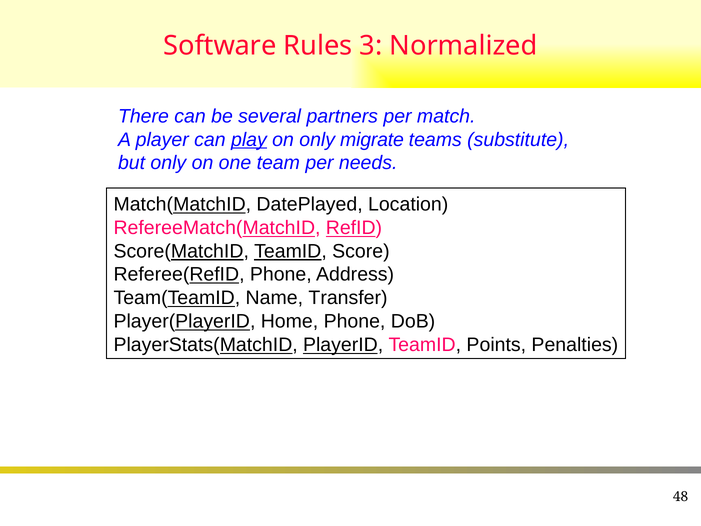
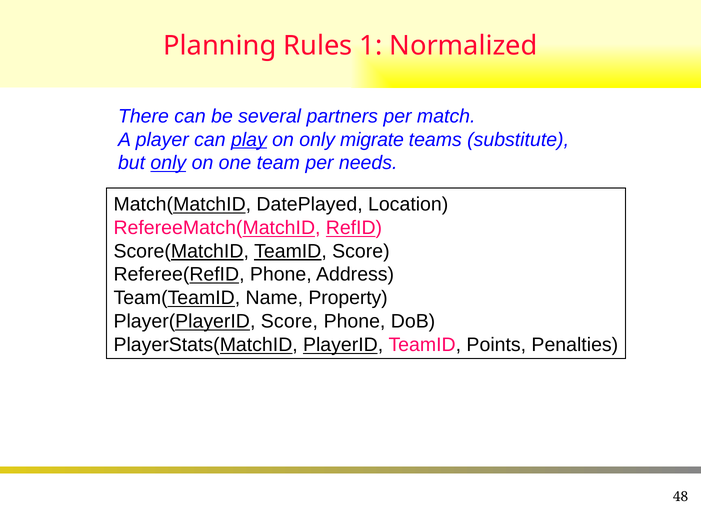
Software: Software -> Planning (220, 46)
3: 3 -> 1 (371, 46)
only underline: none -> present (168, 163)
Transfer: Transfer -> Property (348, 298)
Player(PlayerID Home: Home -> Score (289, 321)
